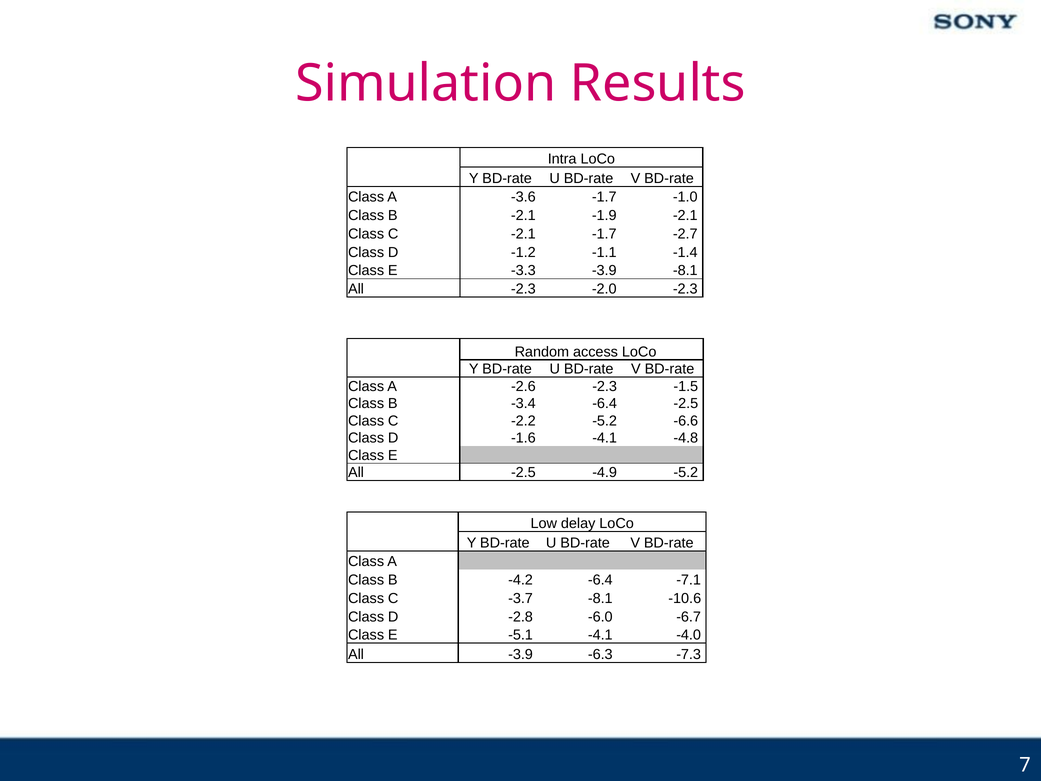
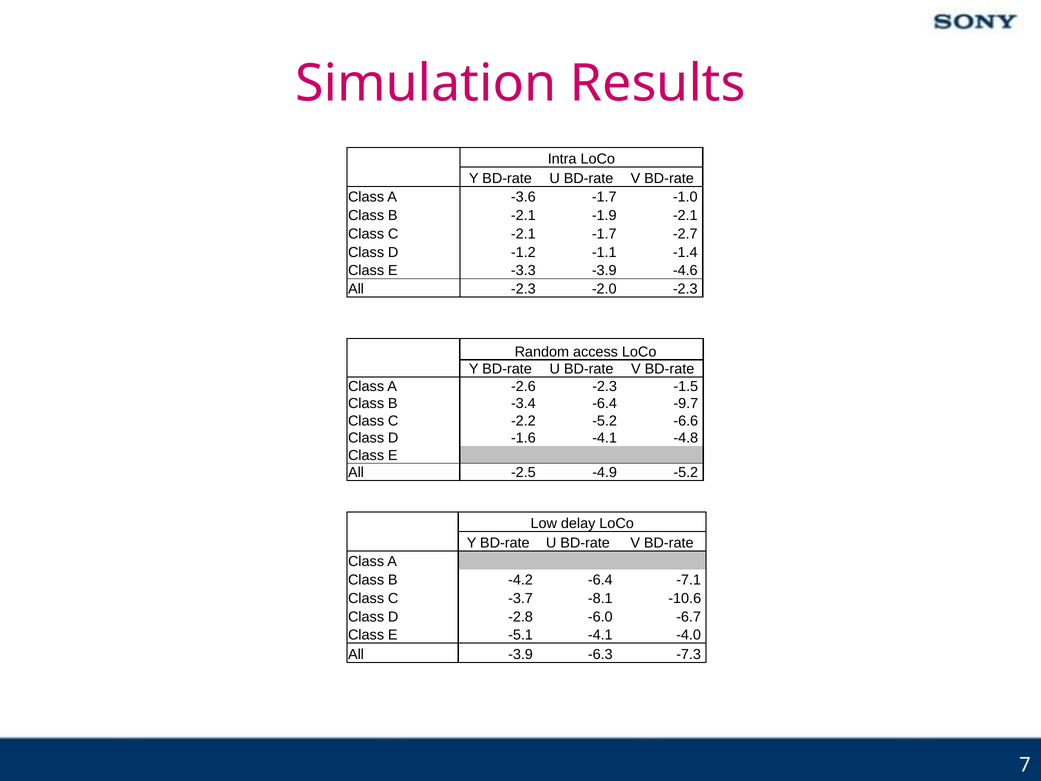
-3.9 -8.1: -8.1 -> -4.6 (685, 271)
-6.4 -2.5: -2.5 -> -9.7 (686, 404)
